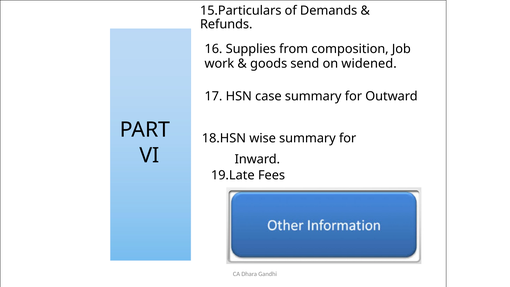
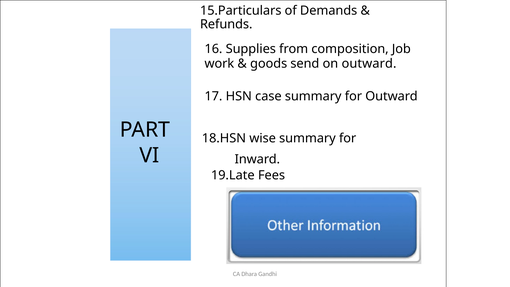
on widened: widened -> outward (369, 64)
